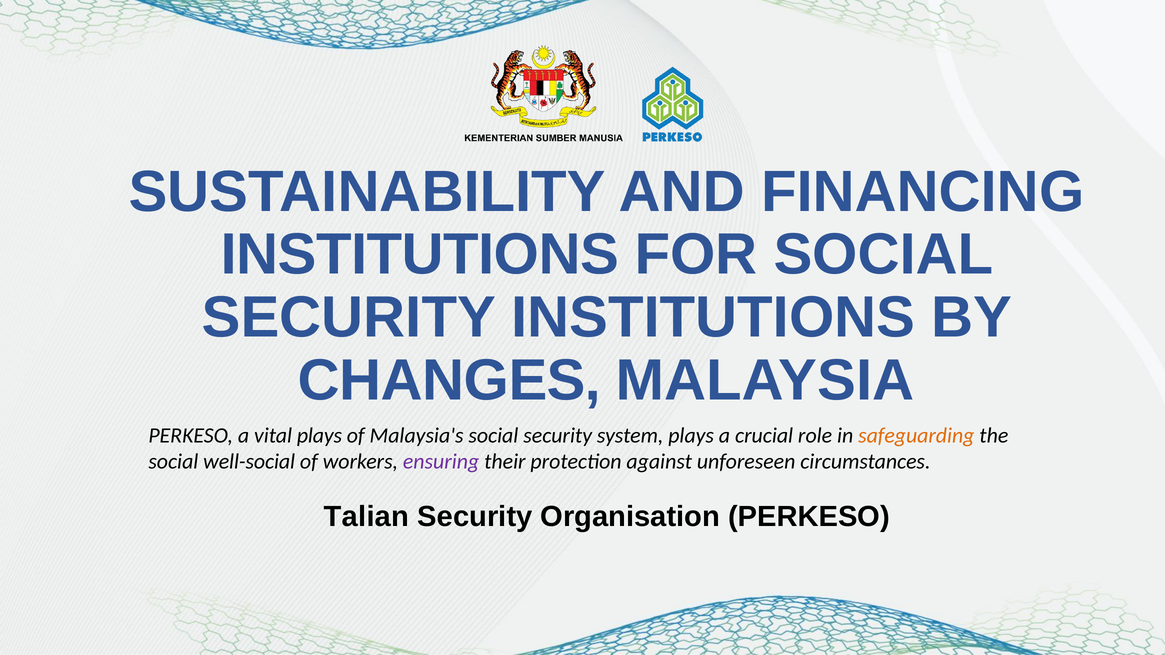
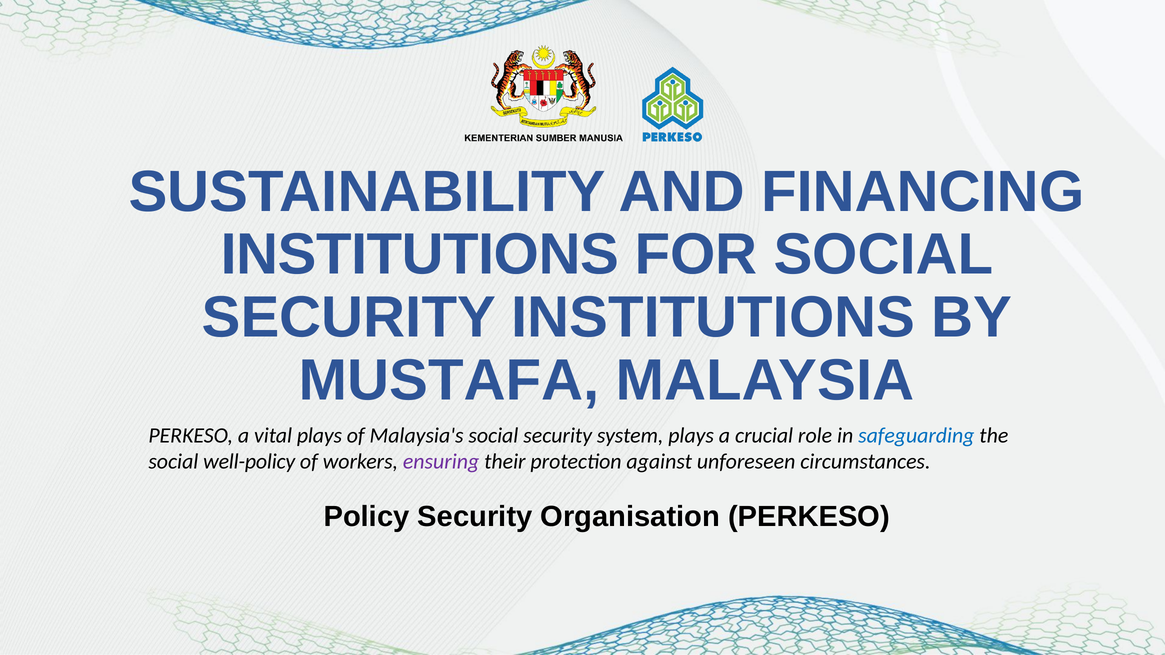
CHANGES: CHANGES -> MUSTAFA (449, 381)
safeguarding colour: orange -> blue (916, 436)
well-social: well-social -> well-policy (249, 462)
Talian: Talian -> Policy (367, 517)
